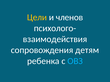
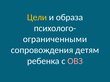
членов: членов -> образа (69, 17)
взаимодействия: взаимодействия -> ограниченными (55, 39)
ОВЗ colour: light blue -> pink (75, 61)
